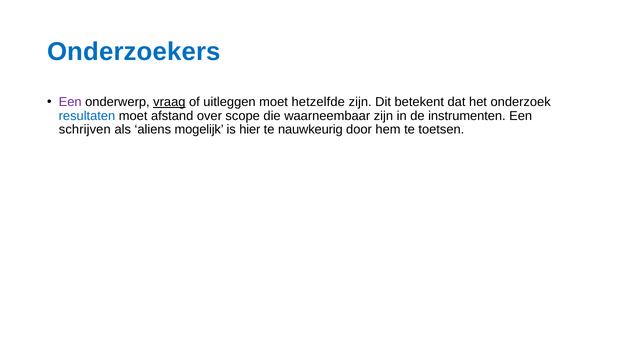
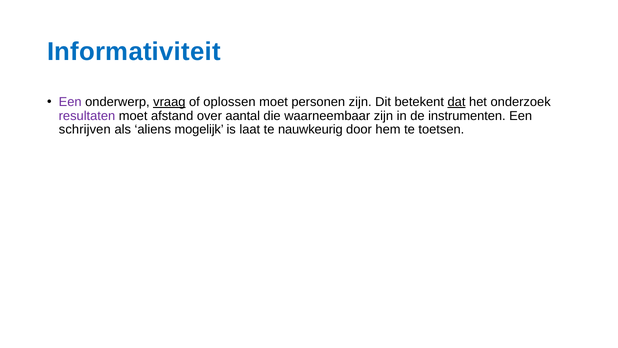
Onderzoekers: Onderzoekers -> Informativiteit (134, 52)
uitleggen: uitleggen -> oplossen (229, 102)
hetzelfde: hetzelfde -> personen (318, 102)
dat underline: none -> present (457, 102)
resultaten colour: blue -> purple (87, 116)
scope: scope -> aantal (243, 116)
hier: hier -> laat (250, 130)
